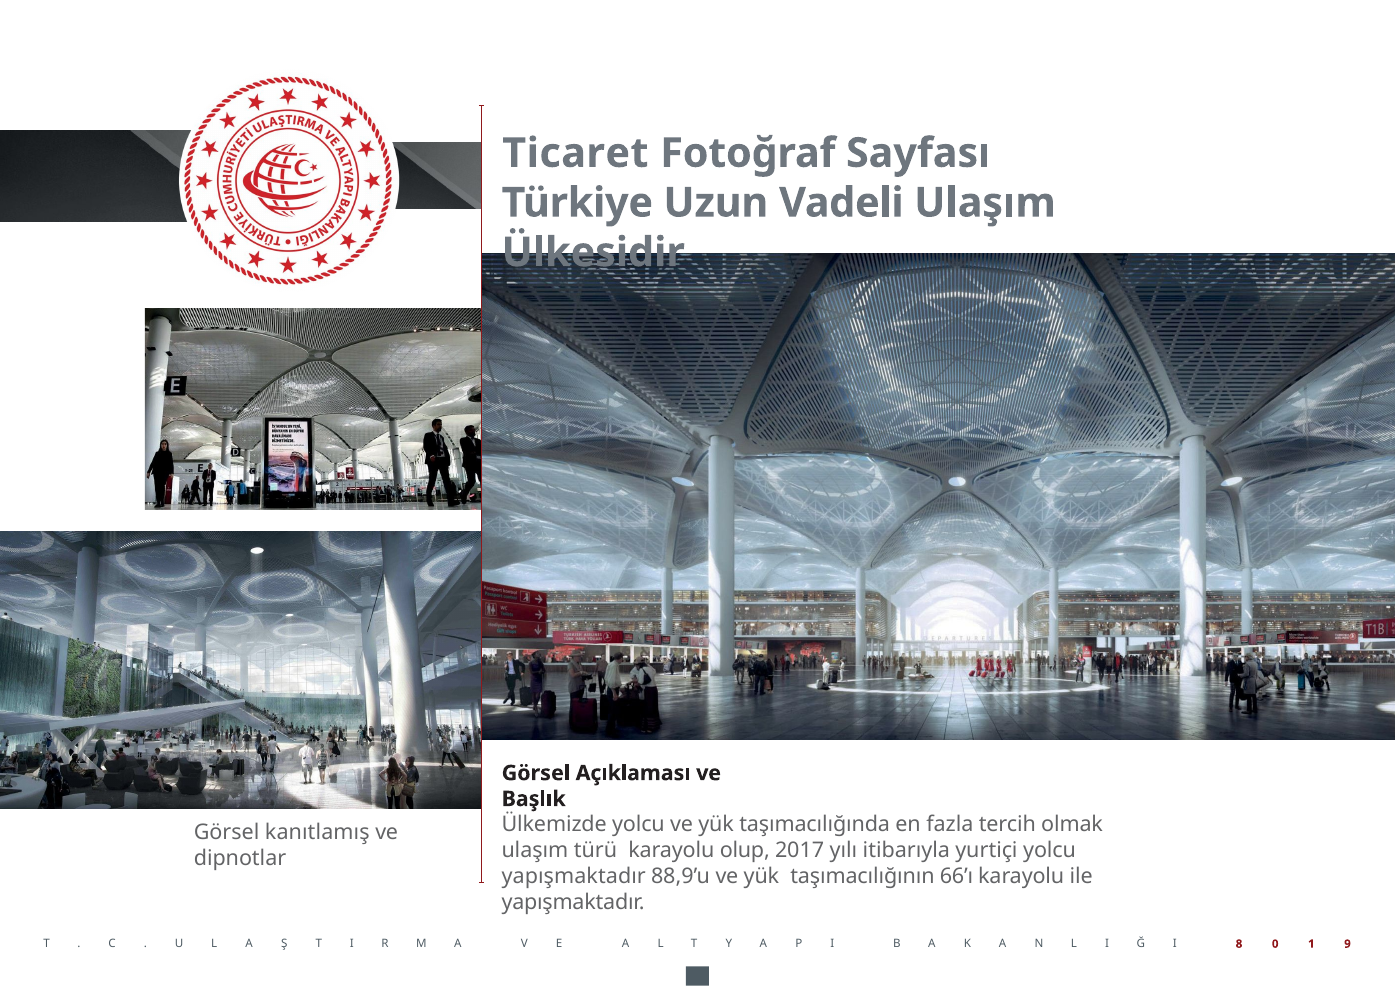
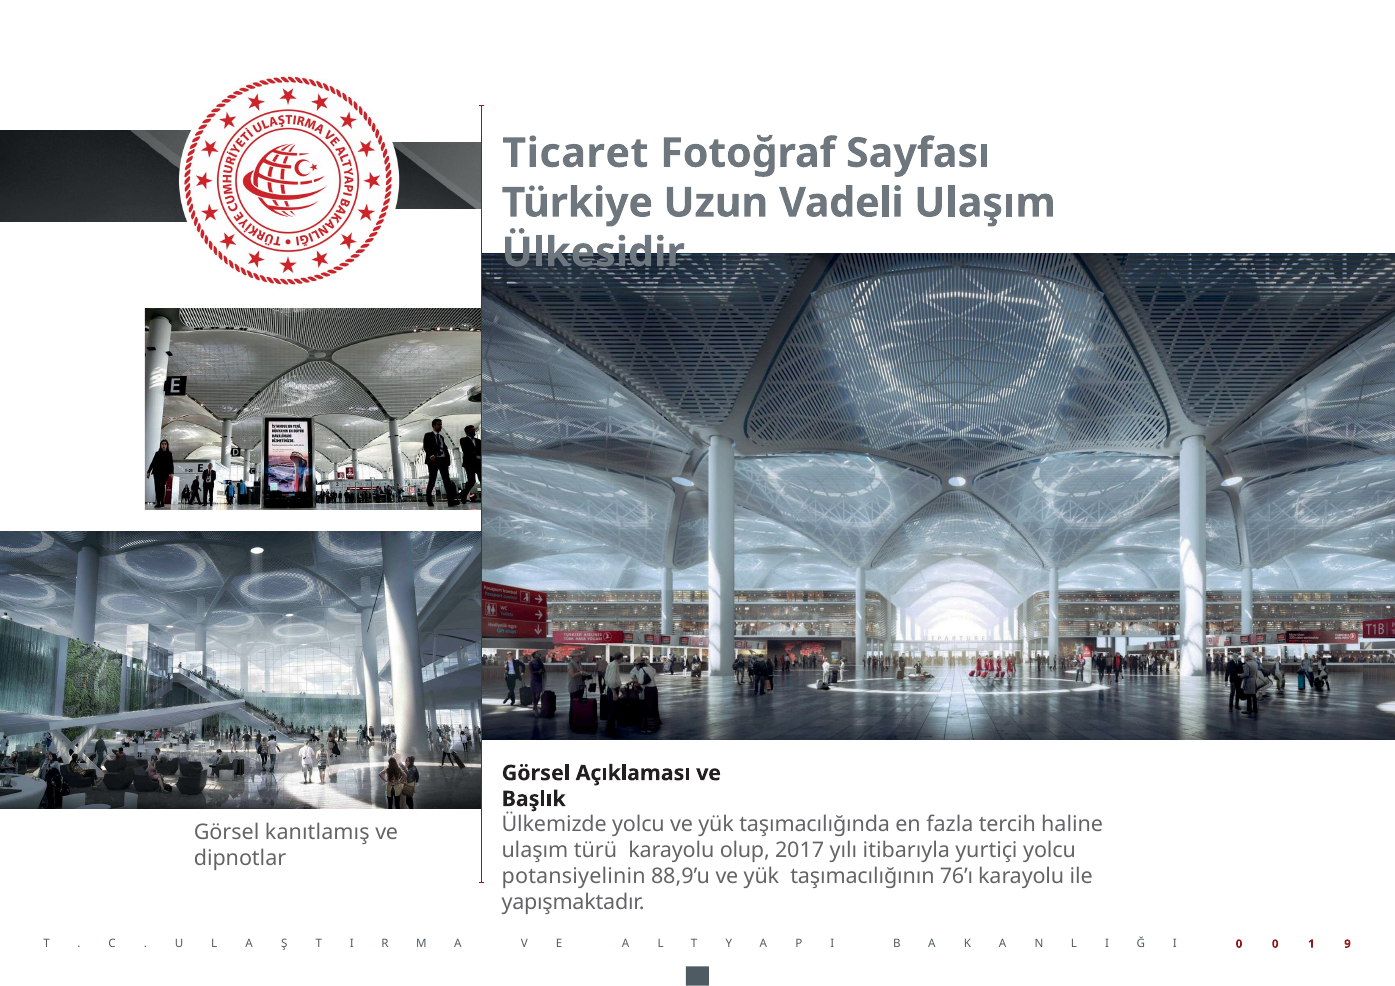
olmak: olmak -> haline (1072, 825)
yapışmaktadır: yapışmaktadır -> potansiyelinin (574, 877)
66’ı: 66’ı -> 76’ı (956, 877)
I 8: 8 -> 0 (1239, 945)
